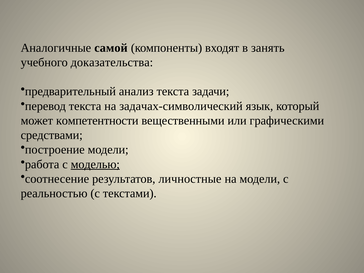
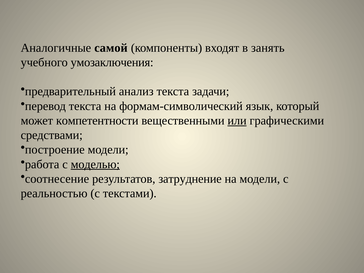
доказательства: доказательства -> умозаключения (112, 62)
задачах-символический: задачах-символический -> формам-символический (181, 106)
или underline: none -> present (237, 121)
личностные: личностные -> затруднение (190, 179)
